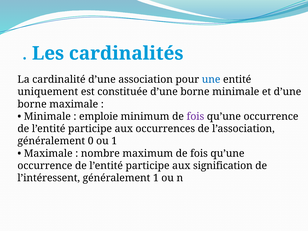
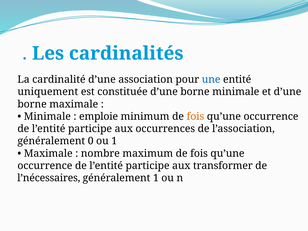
fois colour: purple -> orange (195, 116)
signification: signification -> transformer (223, 166)
l’intéressent: l’intéressent -> l’nécessaires (49, 178)
